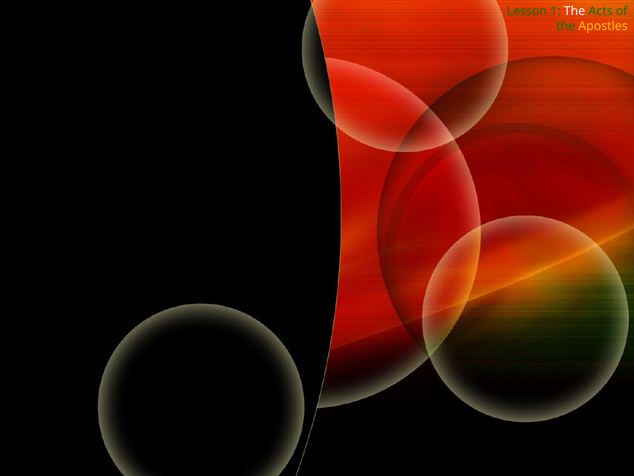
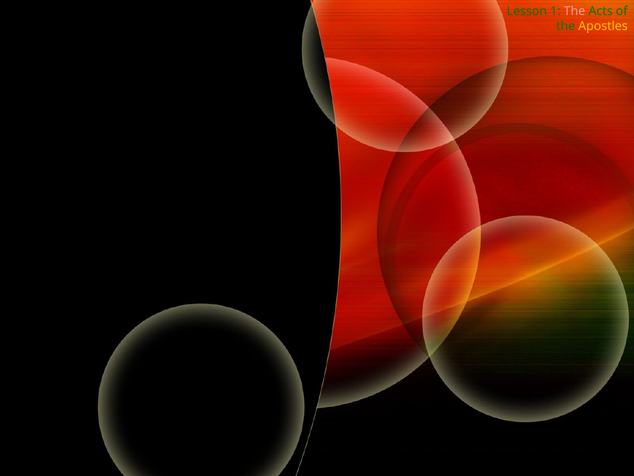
The colour: white -> pink (575, 11)
